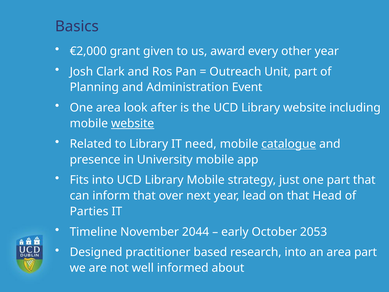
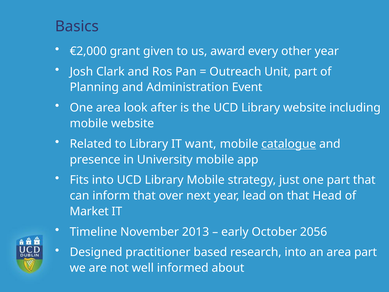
website underline: present -> none (133, 123)
need: need -> want (201, 144)
Parties: Parties -> Market (89, 211)
2044: 2044 -> 2013 (196, 232)
2053: 2053 -> 2056 (314, 232)
